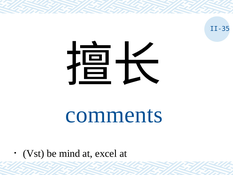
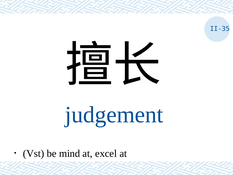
comments: comments -> judgement (114, 115)
